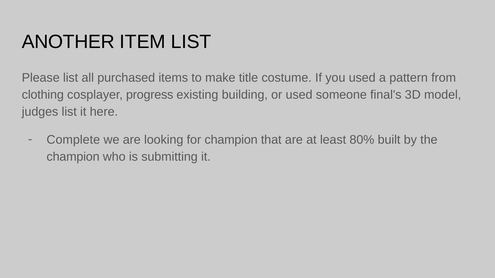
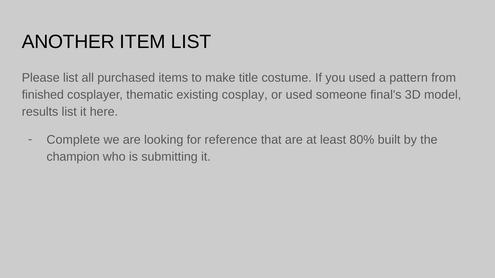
clothing: clothing -> finished (43, 95)
progress: progress -> thematic (150, 95)
building: building -> cosplay (245, 95)
judges: judges -> results (40, 112)
for champion: champion -> reference (231, 140)
